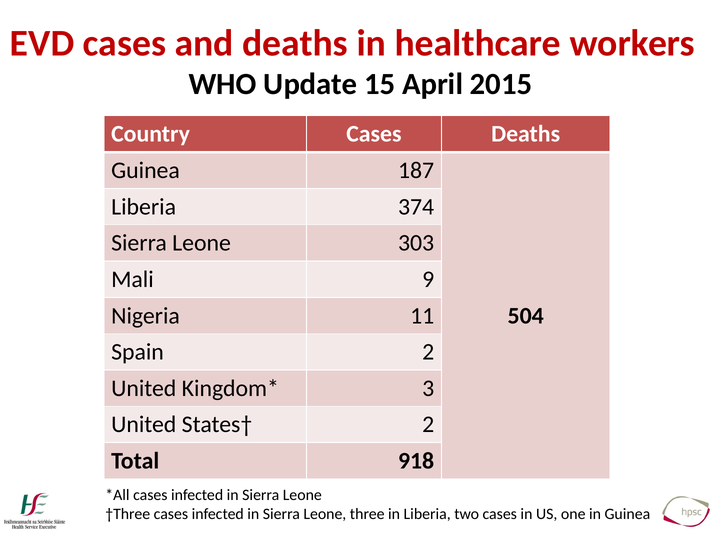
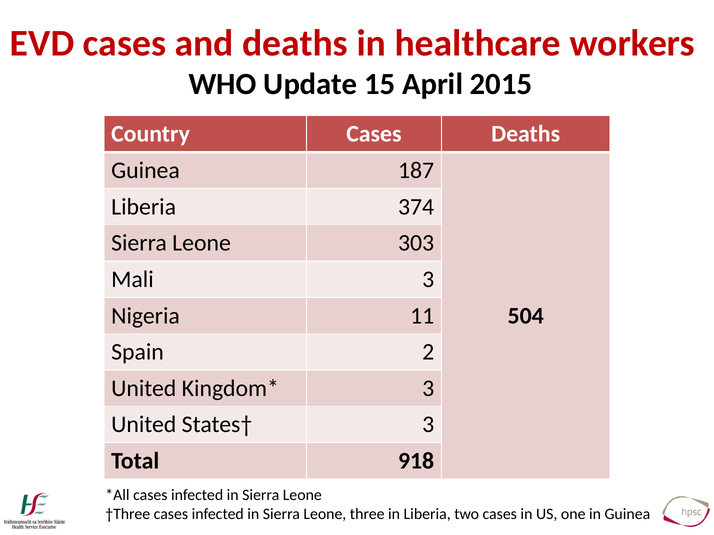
Mali 9: 9 -> 3 (428, 280)
States† 2: 2 -> 3 (428, 425)
